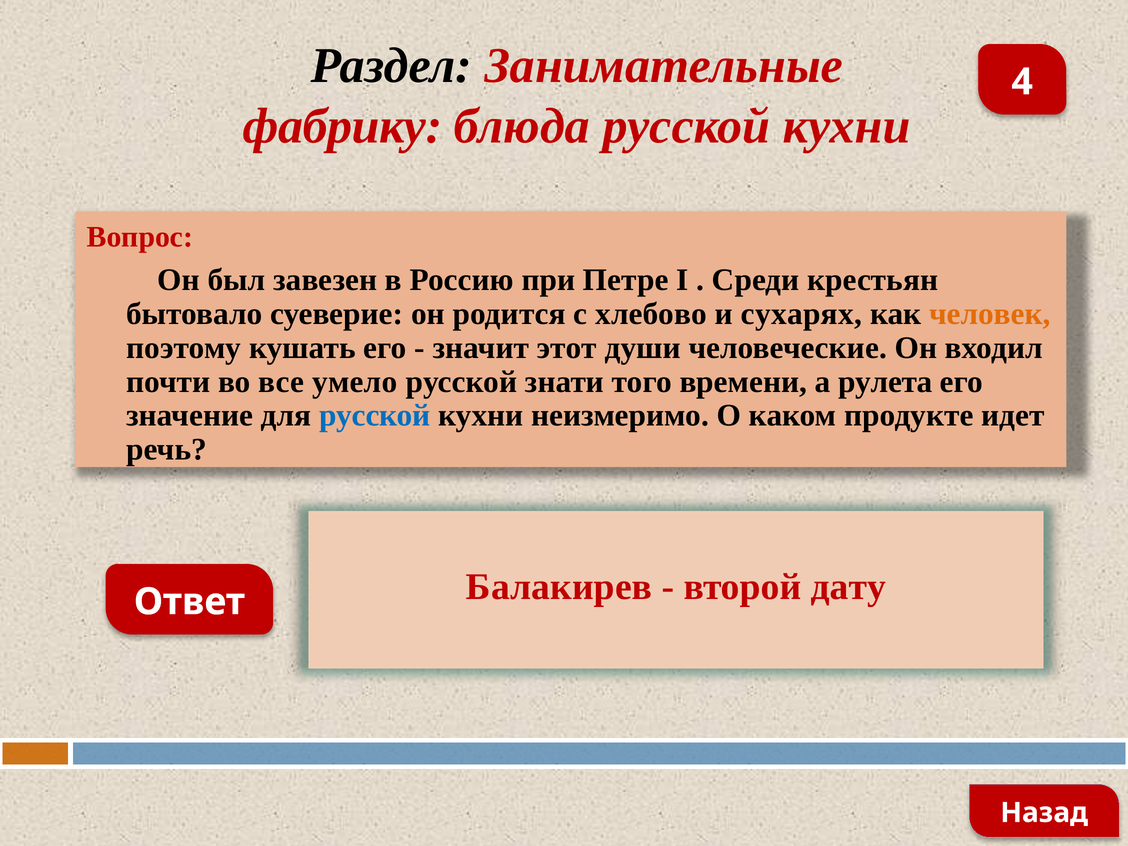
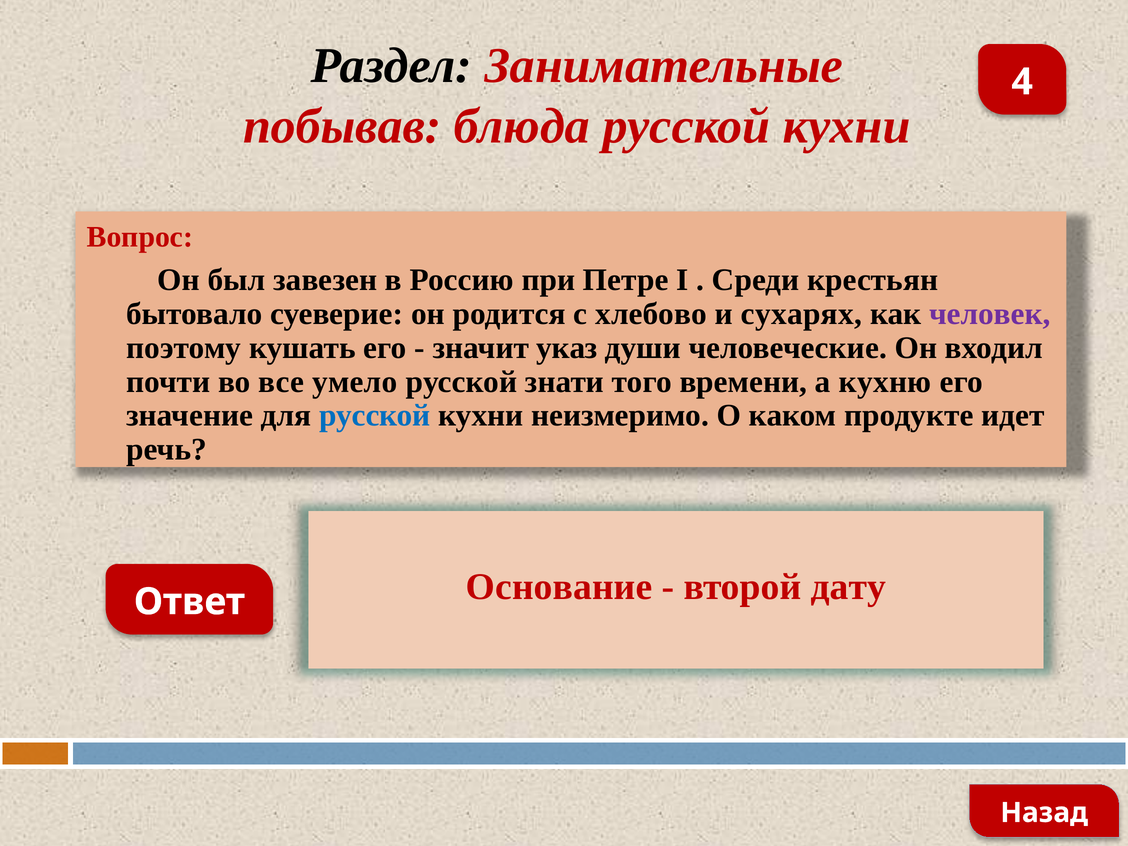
фабрику: фабрику -> побывав (342, 126)
человек colour: orange -> purple (990, 314)
этот: этот -> указ (567, 348)
рулета: рулета -> кухню (885, 382)
Балакирев: Балакирев -> Основание (559, 587)
